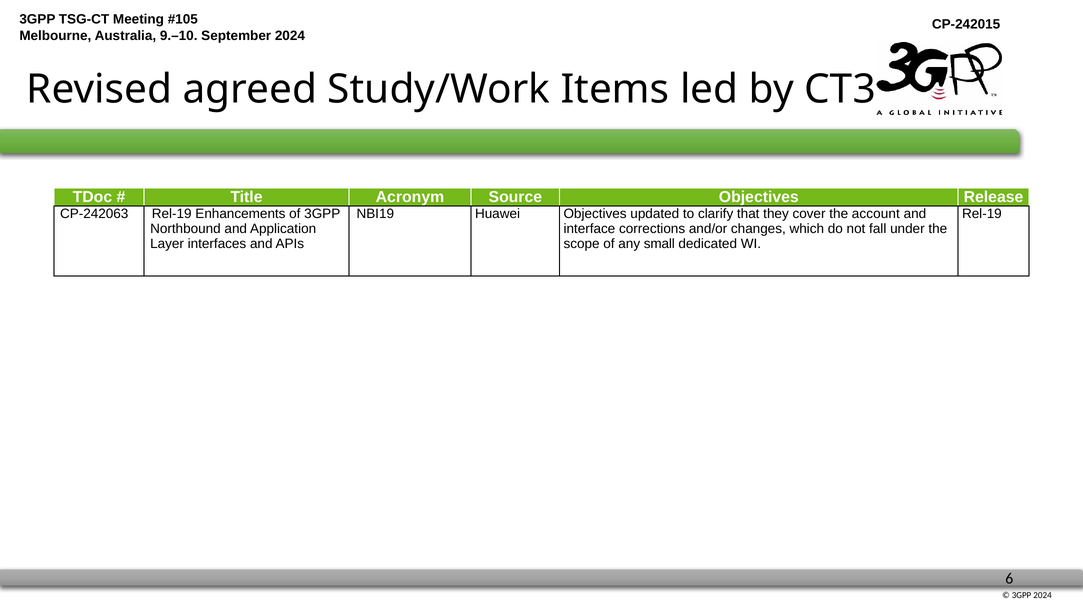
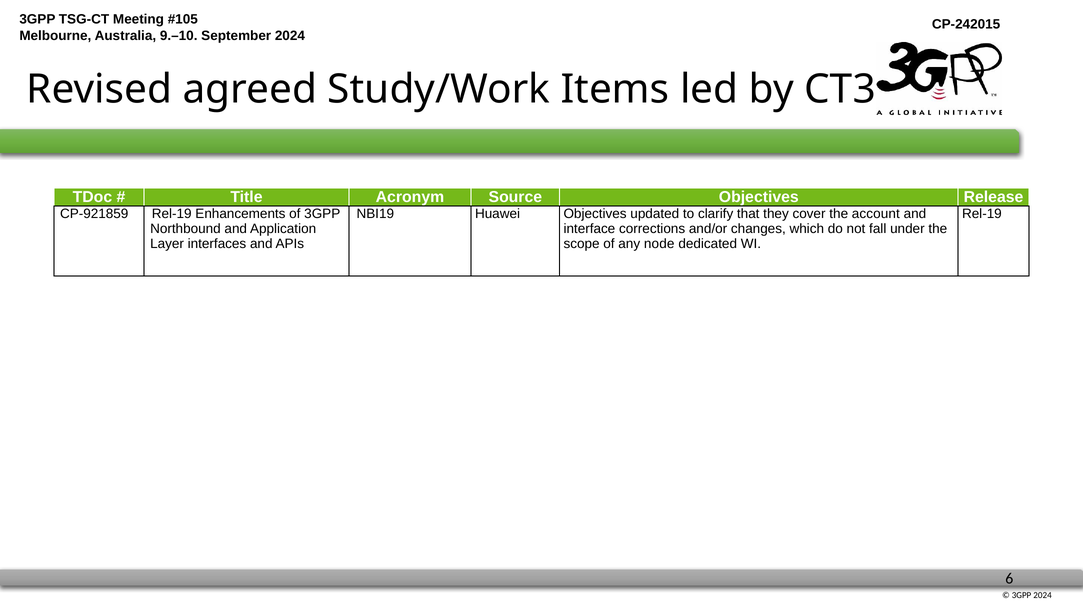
CP-242063: CP-242063 -> CP-921859 (94, 214)
small: small -> node (659, 244)
